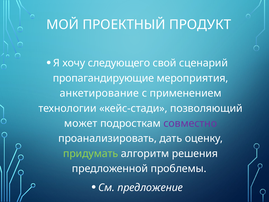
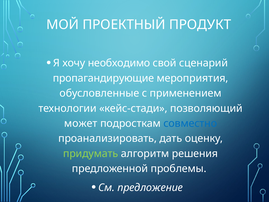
следующего: следующего -> необходимо (119, 63)
анкетирование: анкетирование -> обусловленные (99, 93)
совместно colour: purple -> blue (190, 123)
